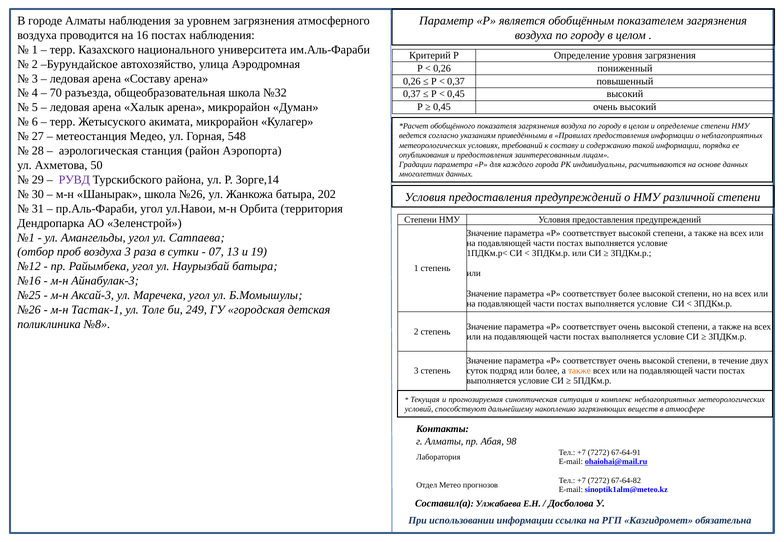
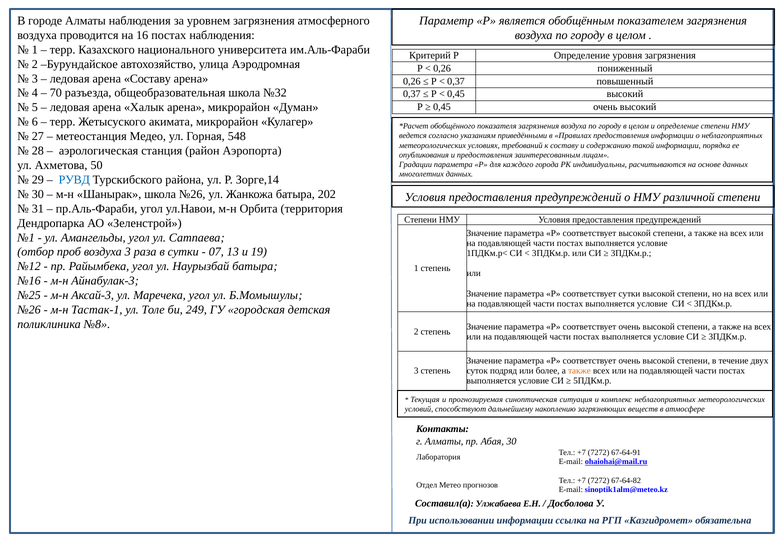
РУВД colour: purple -> blue (74, 180)
соответствует более: более -> сутки (629, 294)
Абая 98: 98 -> 30 (511, 442)
